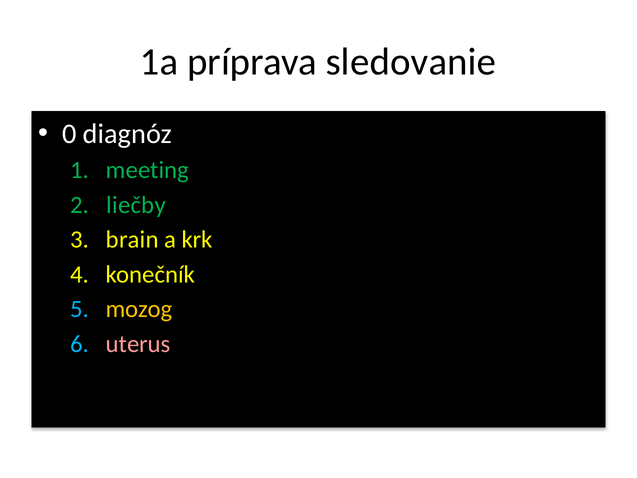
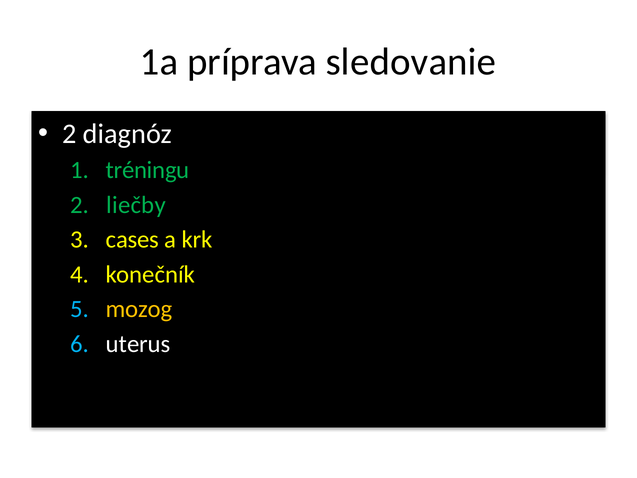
0: 0 -> 2 (69, 134)
meeting: meeting -> tréningu (148, 170)
brain: brain -> cases (132, 240)
uterus colour: pink -> white (138, 344)
